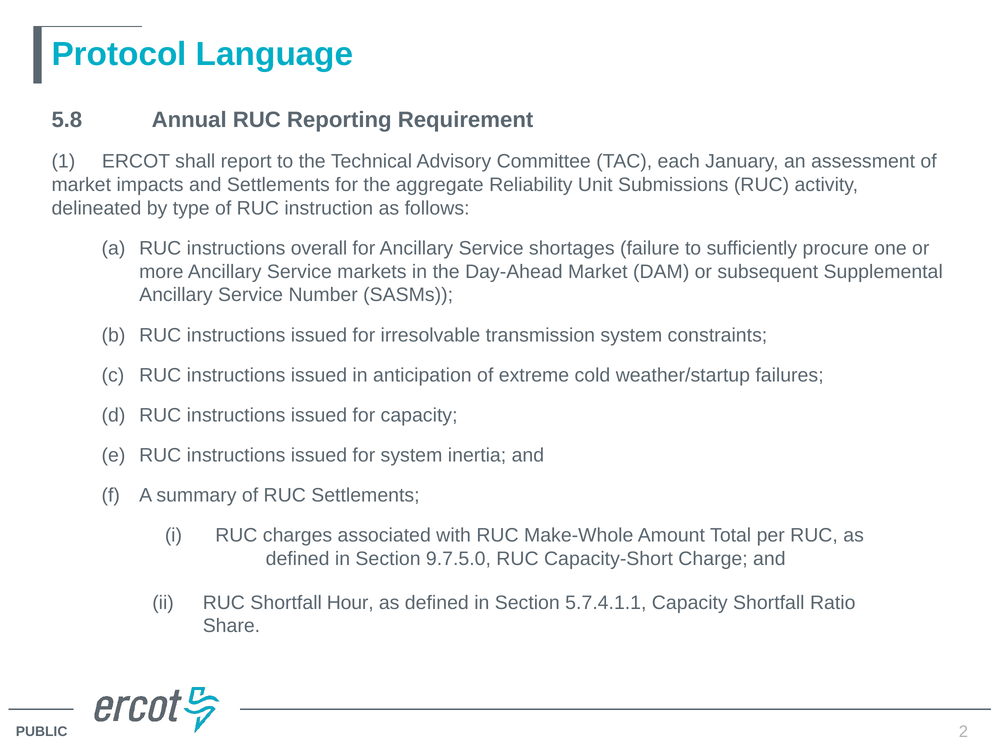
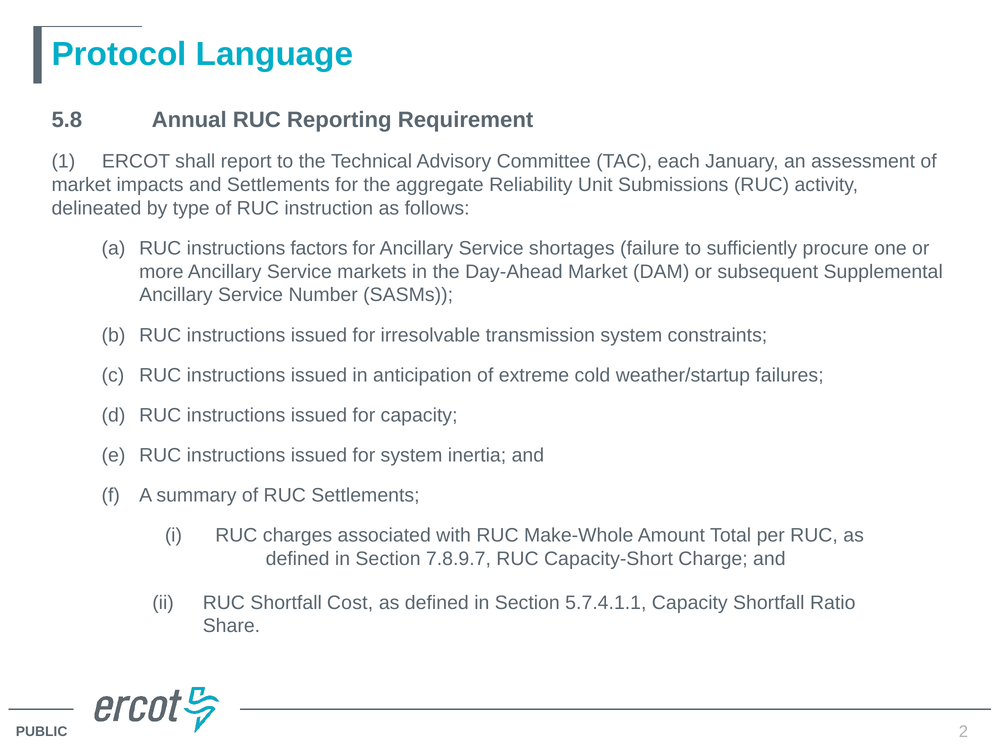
overall: overall -> factors (319, 248)
9.7.5.0: 9.7.5.0 -> 7.8.9.7 (458, 559)
Hour: Hour -> Cost (350, 602)
